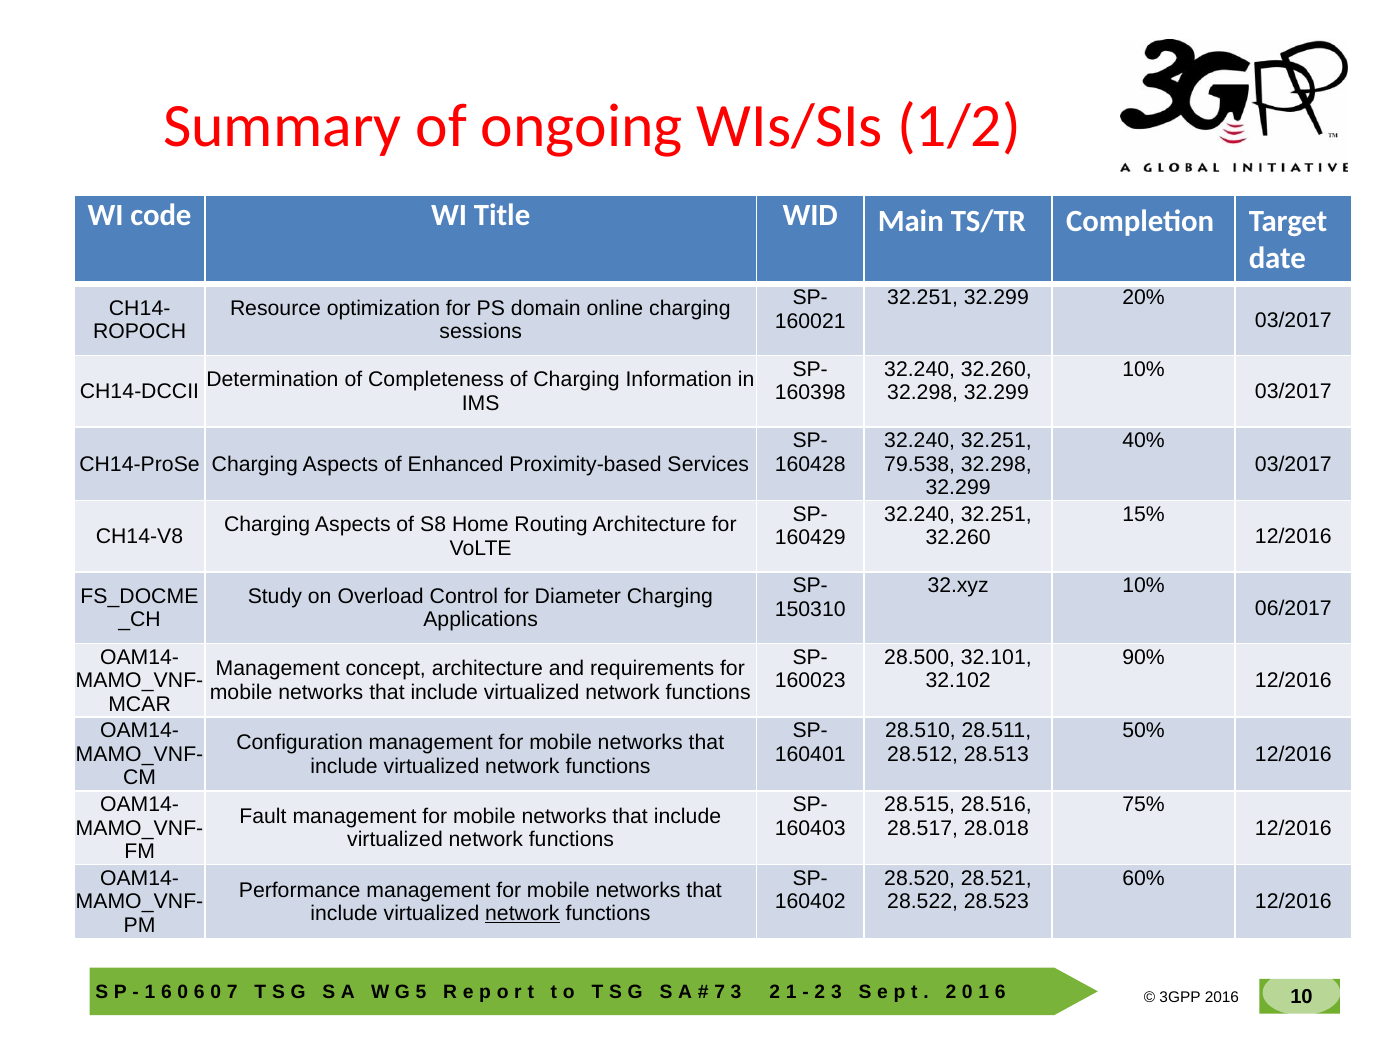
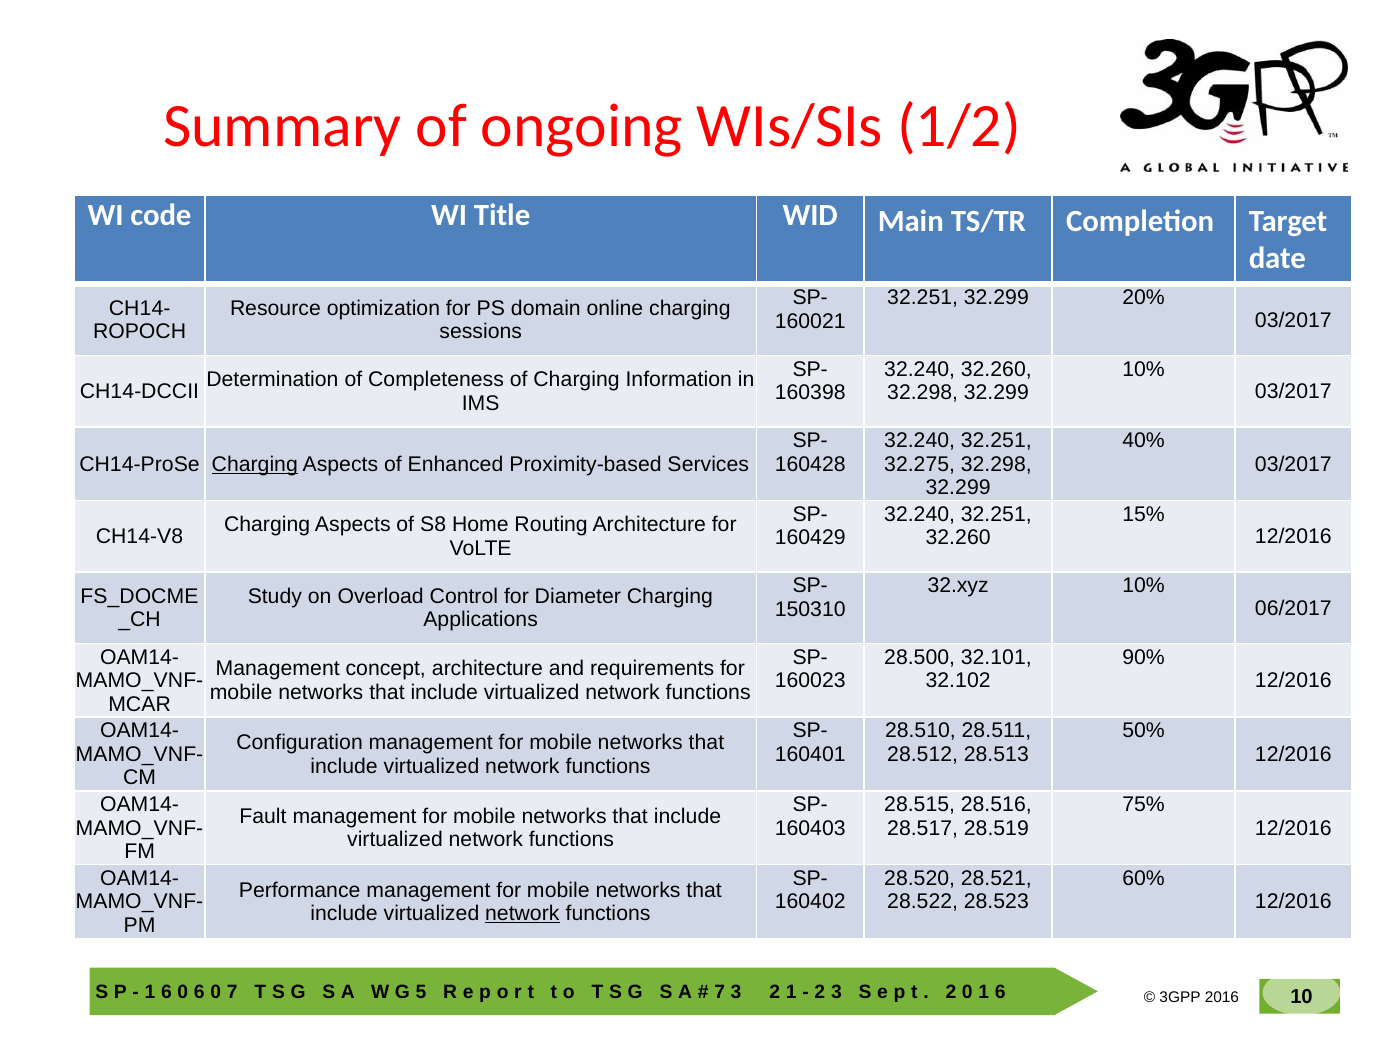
Charging underline: none -> present (255, 464)
79.538: 79.538 -> 32.275 (920, 464)
28.018: 28.018 -> 28.519 (996, 828)
